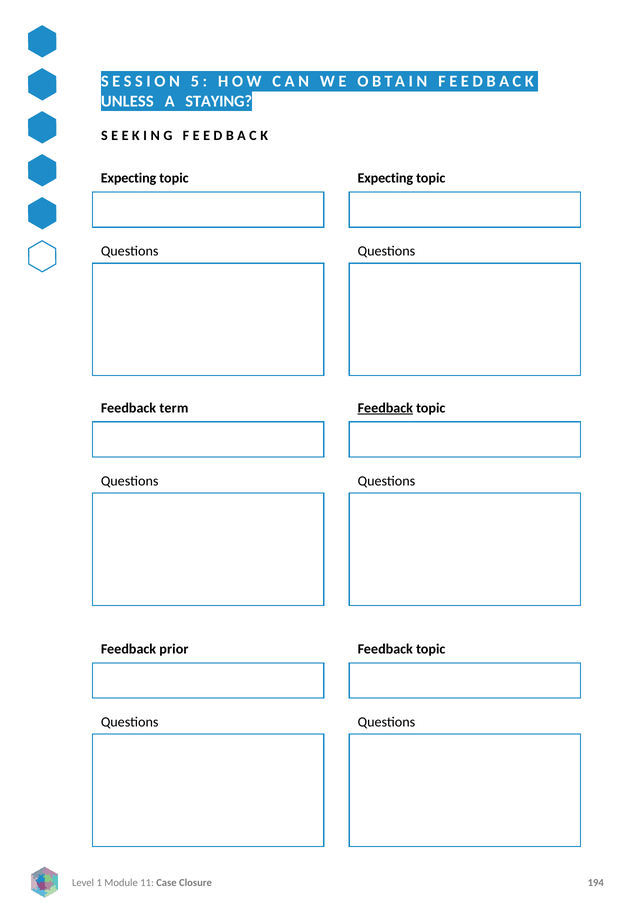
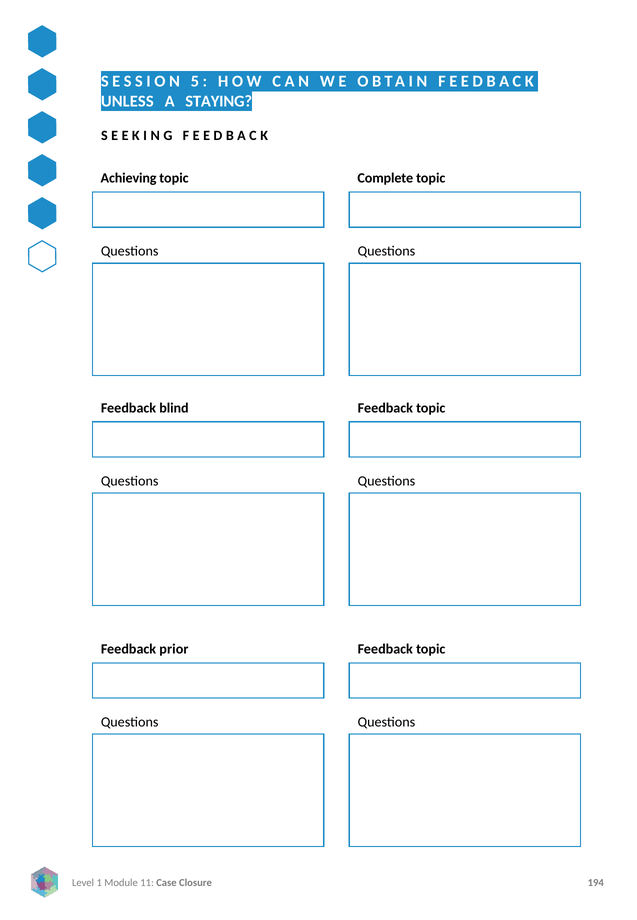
Expecting: Expecting -> Achieving (129, 178)
Expecting: Expecting -> Complete (385, 178)
term: term -> blind (174, 408)
Feedback underline: present -> none (385, 408)
